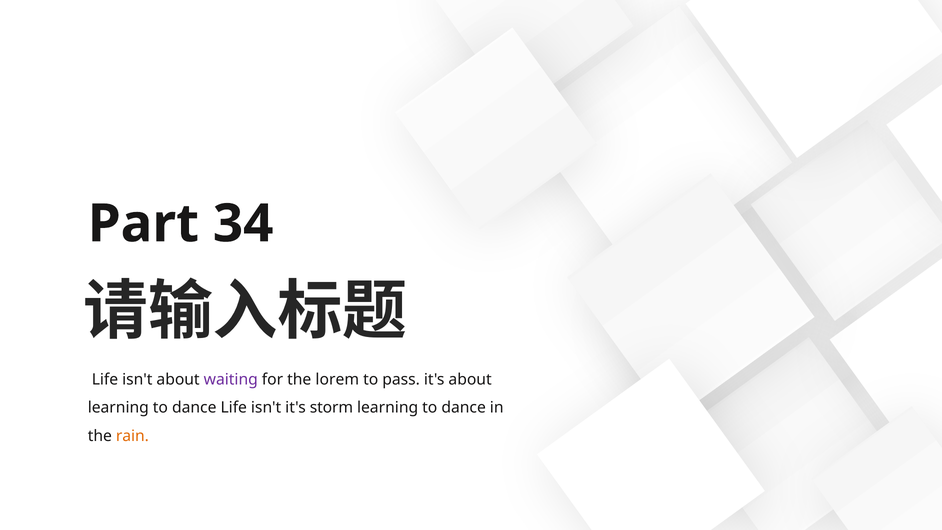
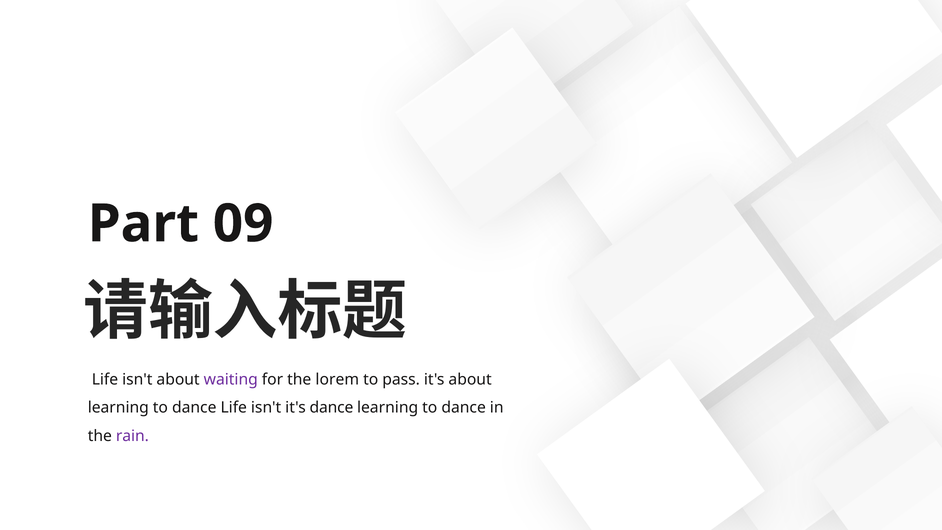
34: 34 -> 09 (243, 224)
it's storm: storm -> dance (331, 408)
rain colour: orange -> purple (132, 436)
